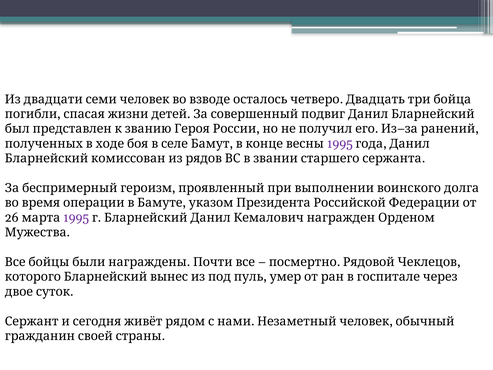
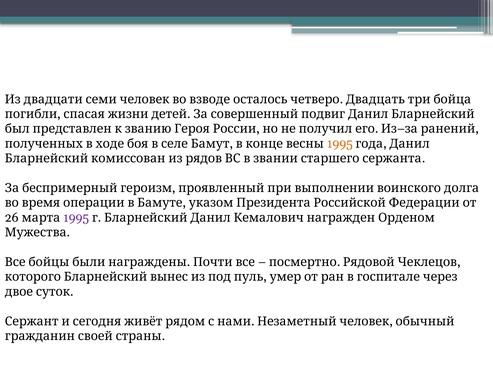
1995 colour: purple -> orange (340, 144)
